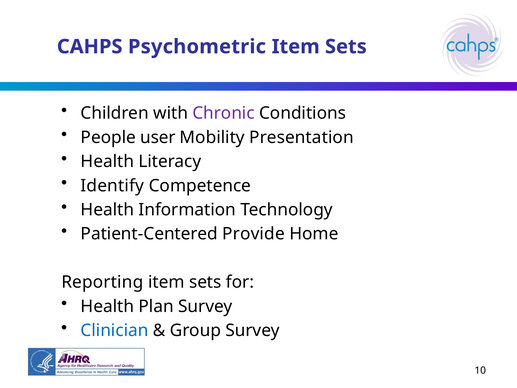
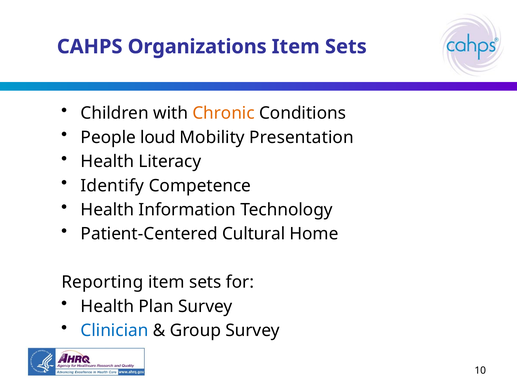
Psychometric: Psychometric -> Organizations (197, 47)
Chronic colour: purple -> orange (224, 113)
user: user -> loud (158, 137)
Provide: Provide -> Cultural (254, 234)
